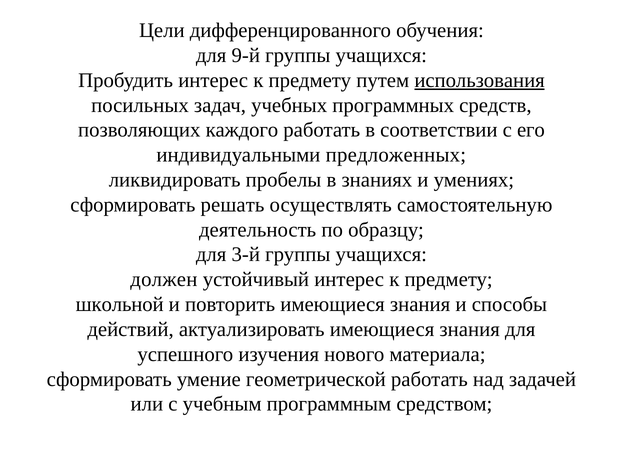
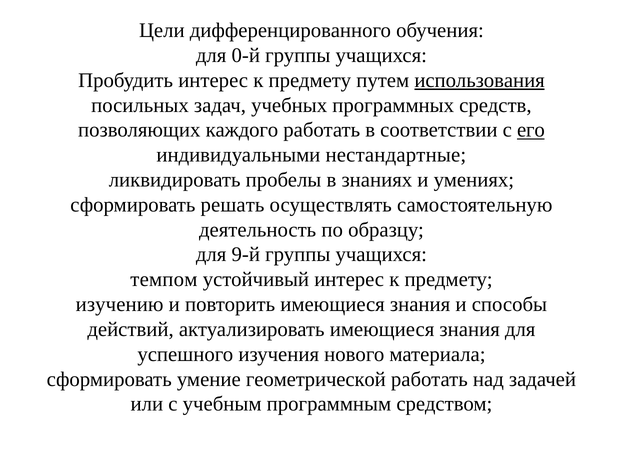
9-й: 9-й -> 0-й (246, 55)
его underline: none -> present (531, 130)
предложенных: предложенных -> нестандартные (396, 155)
3-й: 3-й -> 9-й (246, 255)
должен: должен -> темпом (164, 280)
школьной: школьной -> изучению (120, 305)
